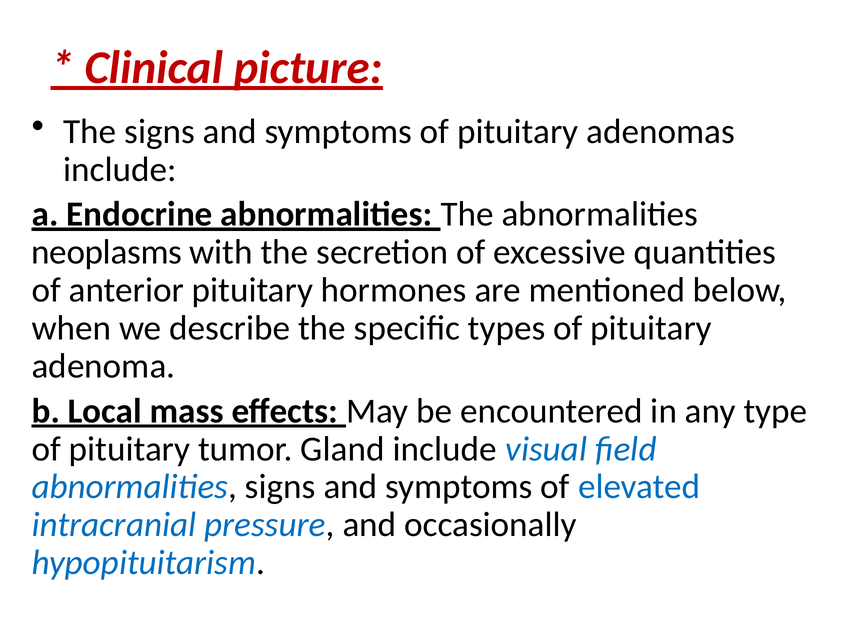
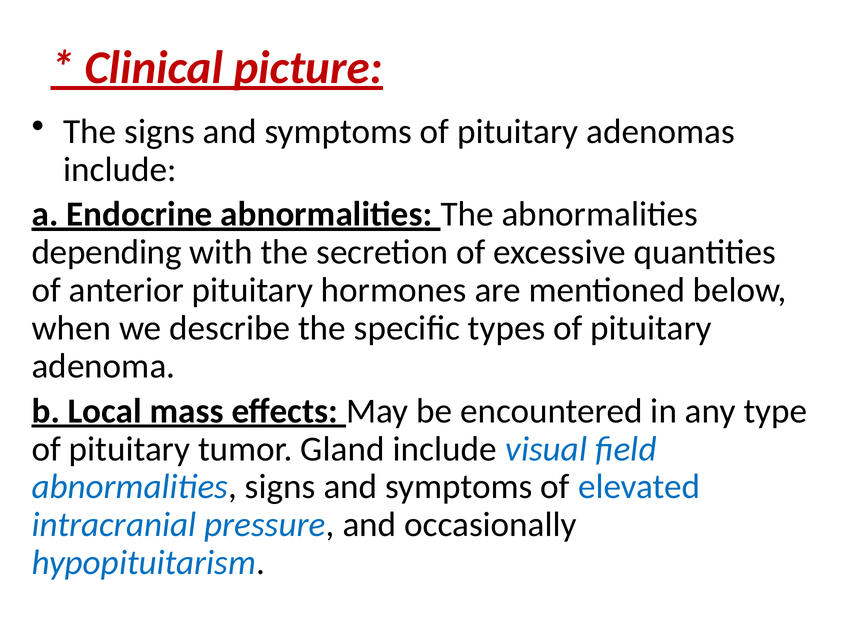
neoplasms: neoplasms -> depending (107, 253)
